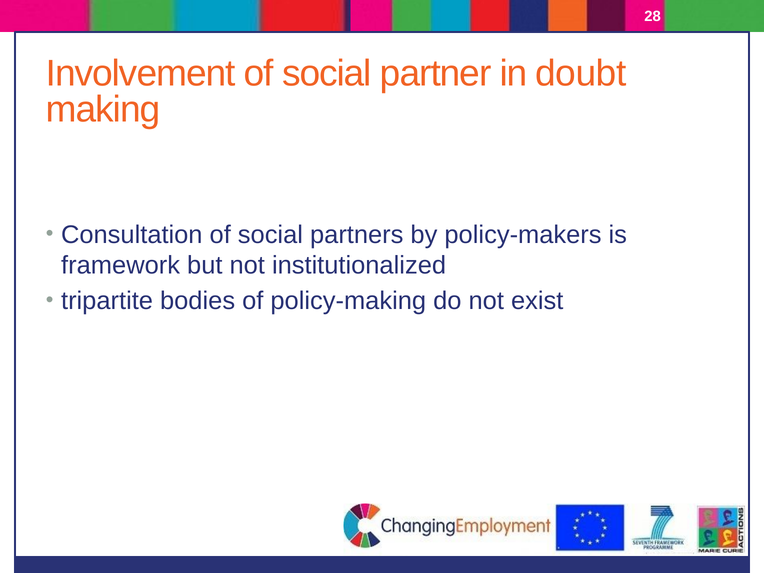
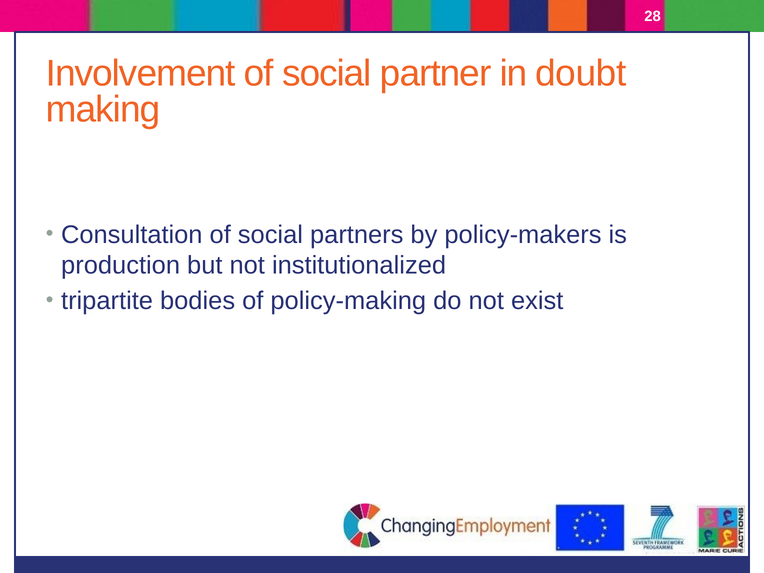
framework: framework -> production (121, 265)
